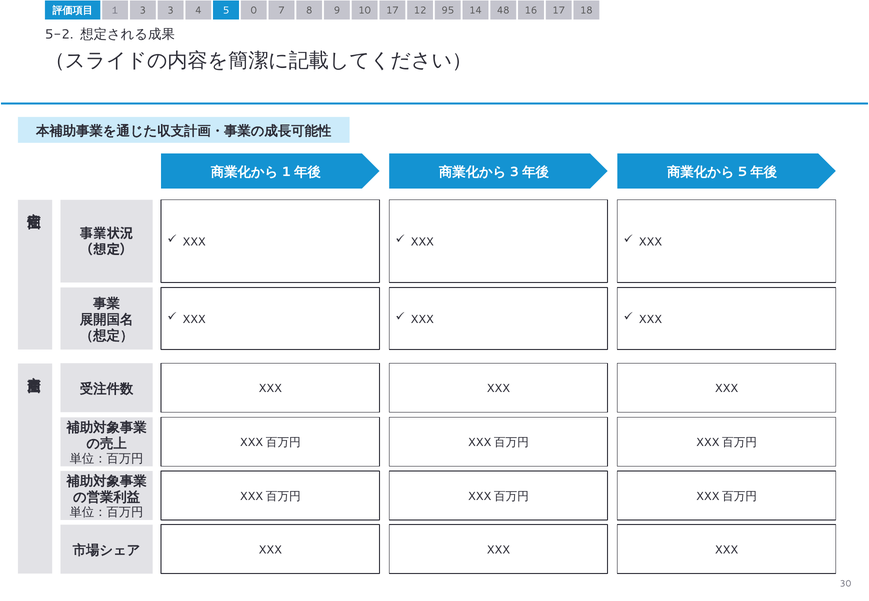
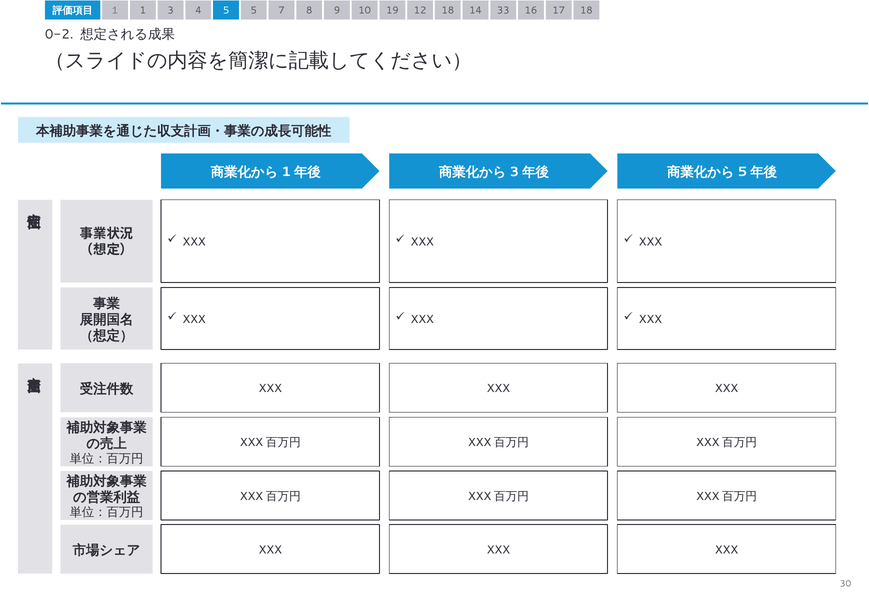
１ 3: 3 -> 1 (143, 10)
5 0: 0 -> 5 (254, 10)
10 17: 17 -> 19 (392, 10)
12 95: 95 -> 18 (448, 10)
48: 48 -> 33 (503, 10)
5-2: 5-2 -> 0-2 (59, 34)
